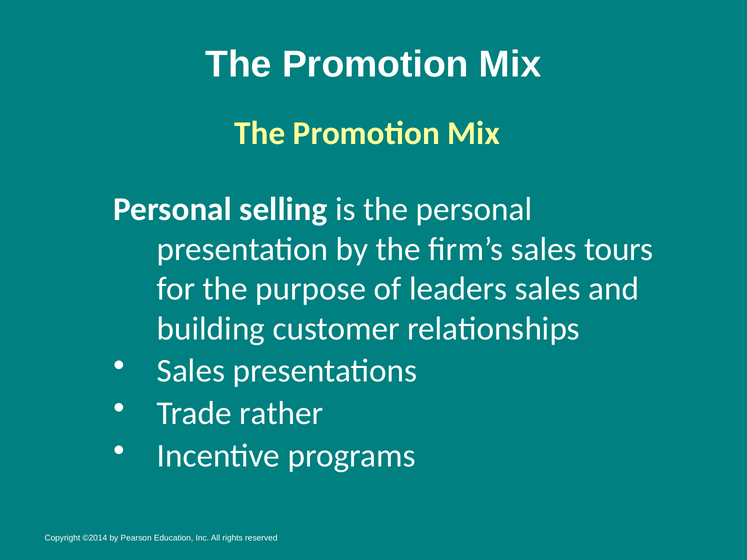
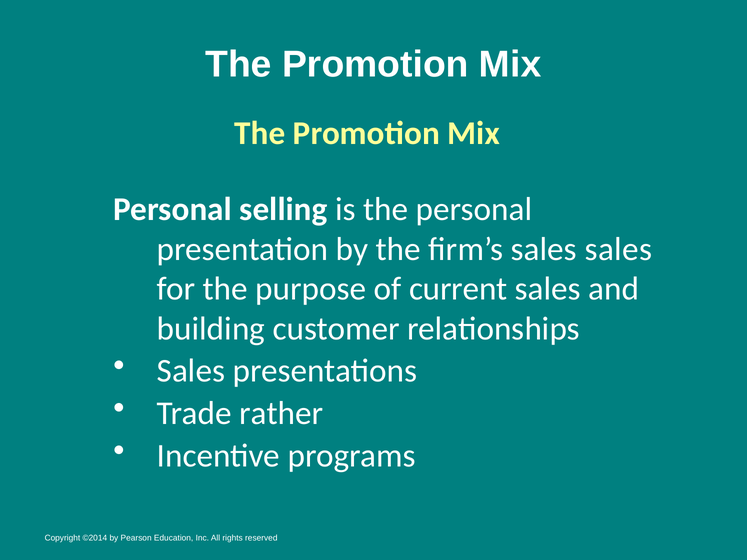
sales tours: tours -> sales (618, 249)
leaders: leaders -> current (458, 289)
